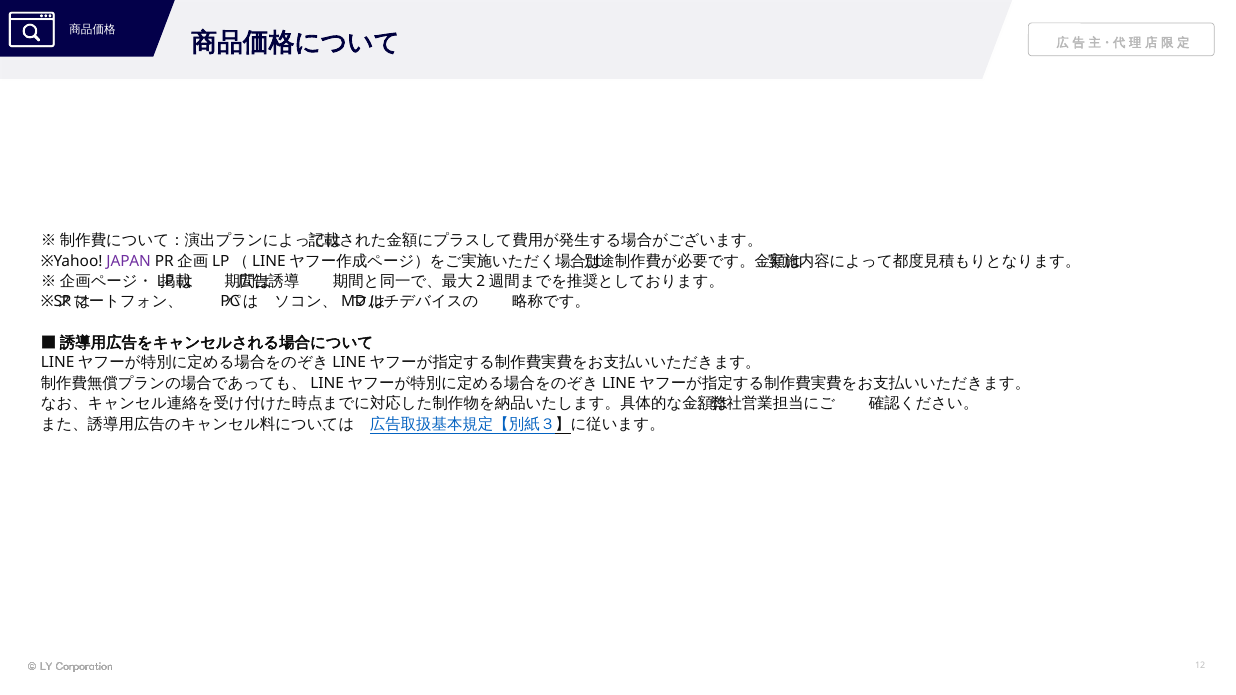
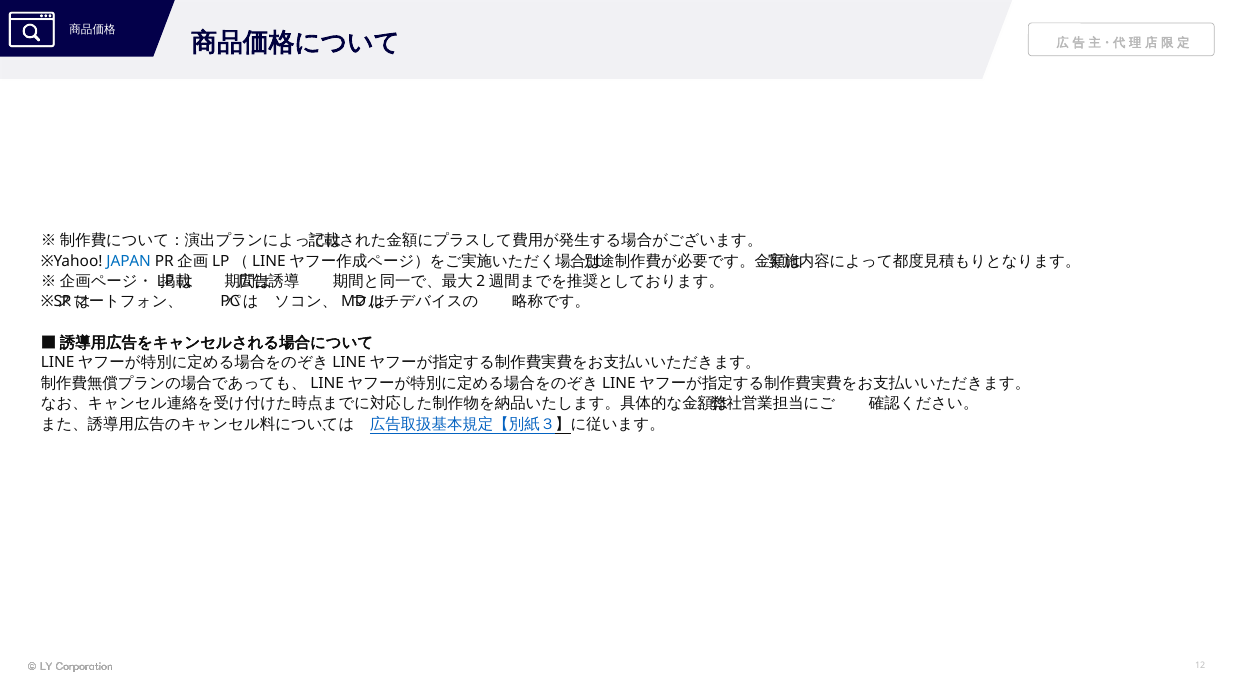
JAPAN colour: purple -> blue (129, 261)
